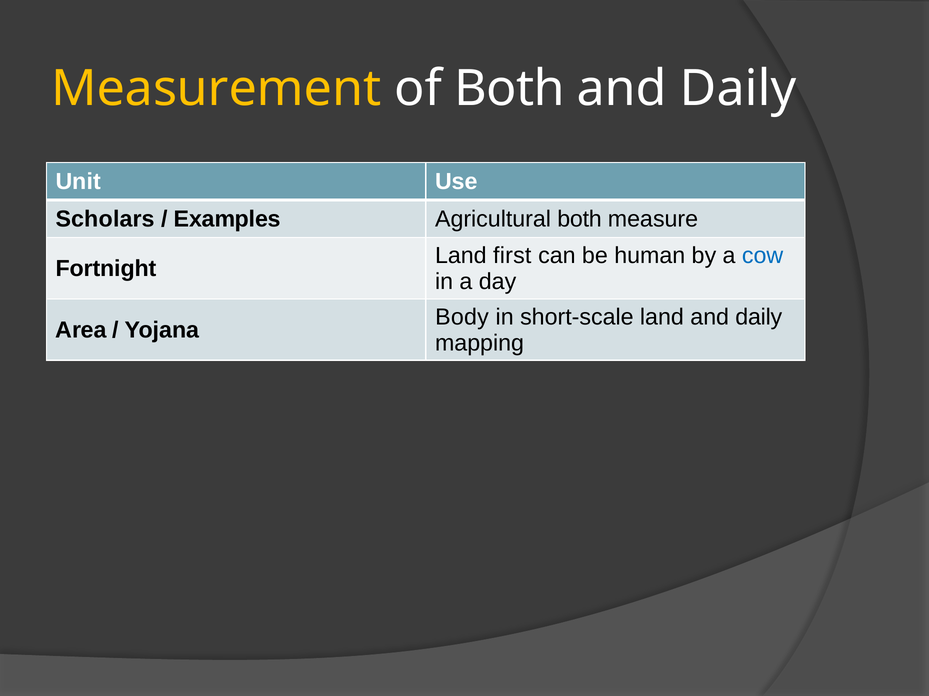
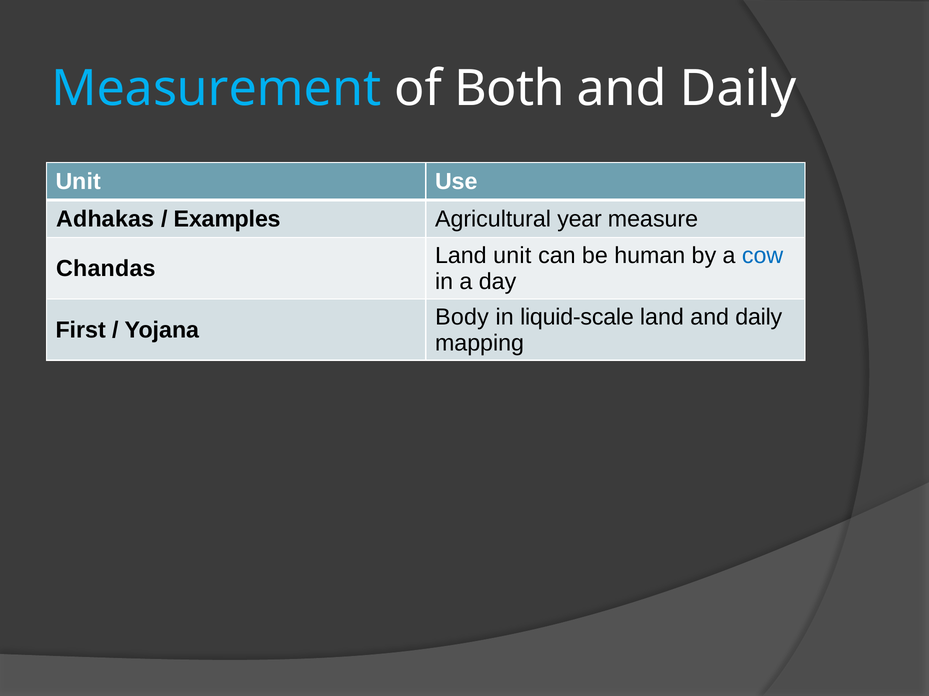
Measurement colour: yellow -> light blue (216, 89)
Scholars: Scholars -> Adhakas (105, 219)
Agricultural both: both -> year (580, 219)
Land first: first -> unit (512, 256)
Fortnight: Fortnight -> Chandas (106, 269)
short-scale: short-scale -> liquid-scale (577, 317)
Area: Area -> First (81, 330)
